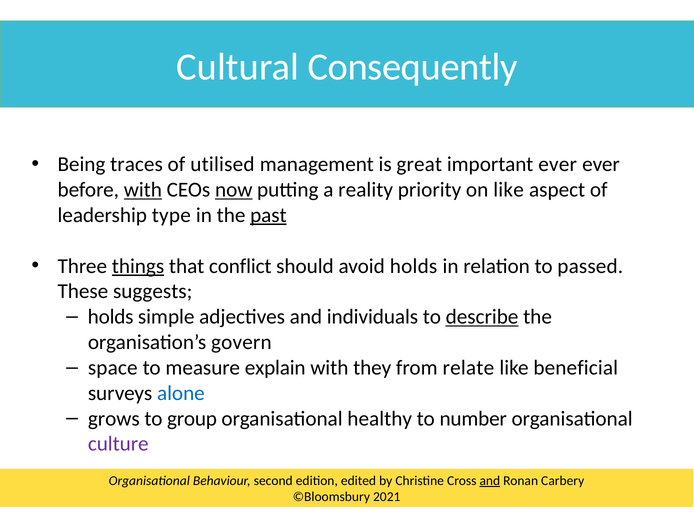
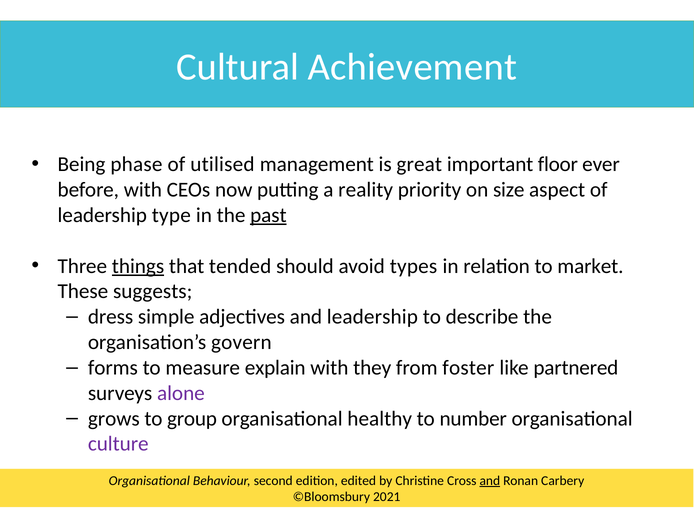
Consequently: Consequently -> Achievement (412, 67)
traces: traces -> phase (136, 165)
important ever: ever -> floor (558, 165)
with underline: present -> none (143, 190)
now underline: present -> none (234, 190)
on like: like -> size (509, 190)
conflict: conflict -> tended (240, 266)
avoid holds: holds -> types (414, 266)
passed: passed -> market (590, 266)
holds: holds -> dress (111, 317)
and individuals: individuals -> leadership (372, 317)
describe underline: present -> none (482, 317)
space: space -> forms (113, 368)
relate: relate -> foster (468, 368)
beneficial: beneficial -> partnered (576, 368)
alone colour: blue -> purple (181, 394)
